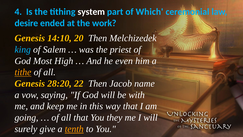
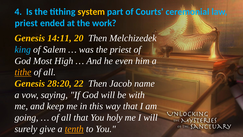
system colour: white -> yellow (91, 12)
Which: Which -> Courts (150, 12)
desire: desire -> priest (26, 23)
14:10: 14:10 -> 14:11 (59, 38)
they: they -> holy (115, 117)
